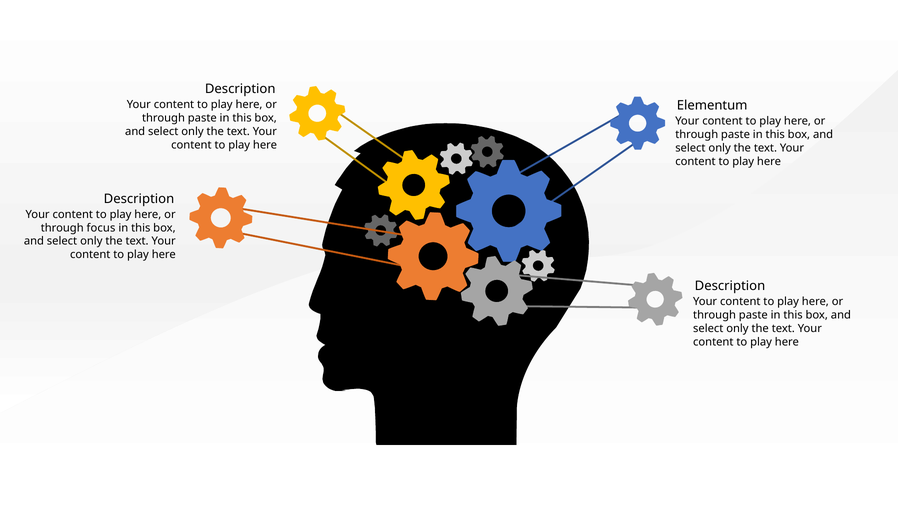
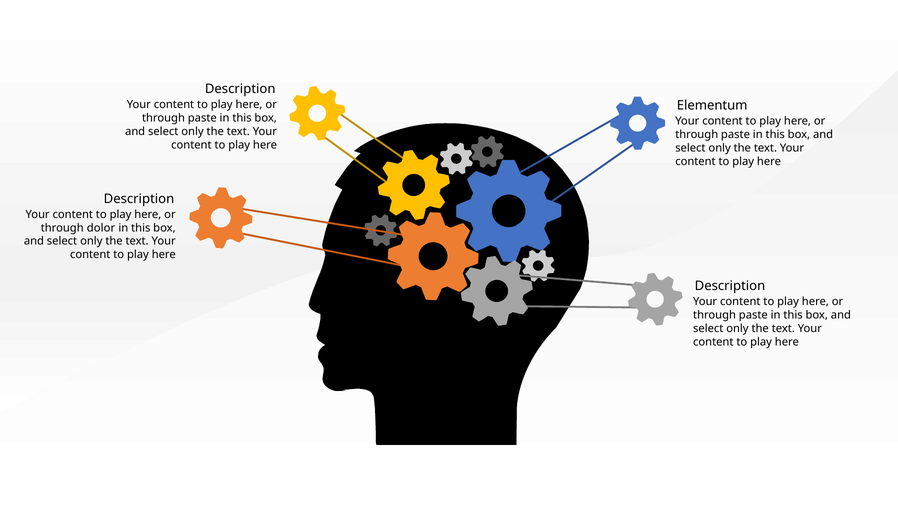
focus: focus -> dolor (101, 228)
